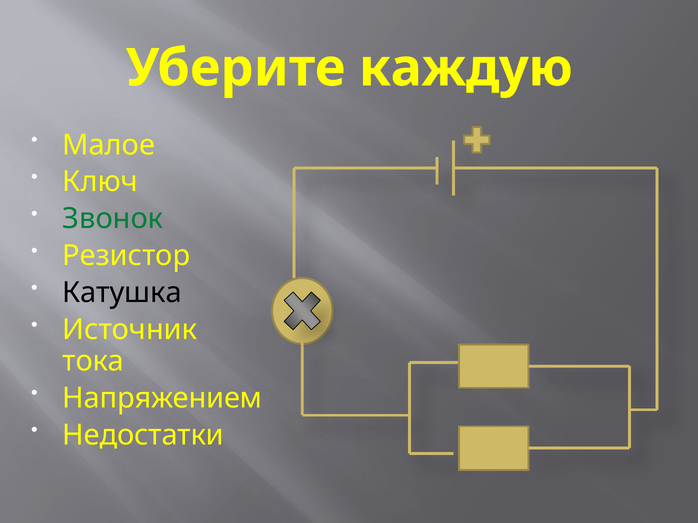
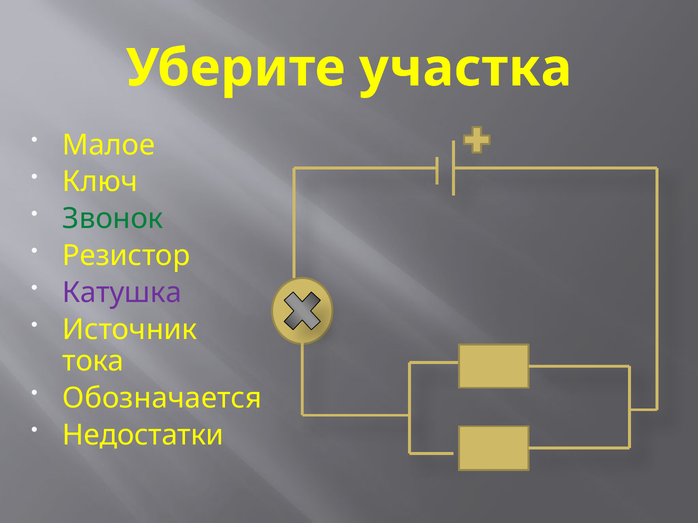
каждую: каждую -> участка (465, 68)
Катушка colour: black -> purple (122, 293)
Напряжением: Напряжением -> Обозначается (162, 398)
